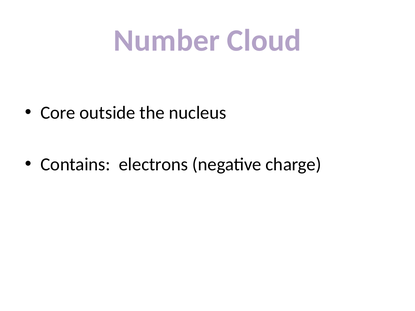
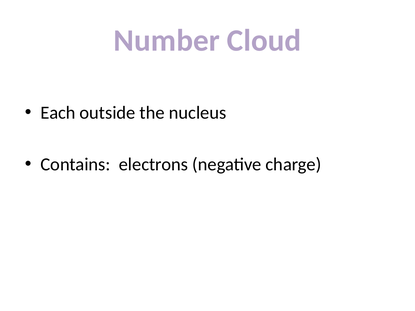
Core: Core -> Each (58, 113)
